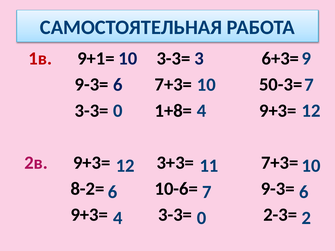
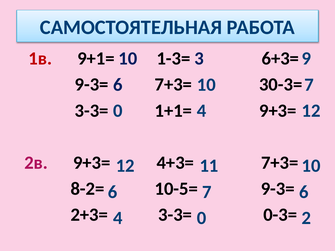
9+1= 3-3=: 3-3= -> 1-3= (173, 59)
50-3=: 50-3= -> 30-3= (281, 85)
1+8=: 1+8= -> 1+1= (173, 111)
3+3=: 3+3= -> 4+3= (175, 163)
10-6=: 10-6= -> 10-5= (176, 189)
9+3=: 9+3= -> 2+3= (89, 215)
2-3=: 2-3= -> 0-3= (280, 215)
